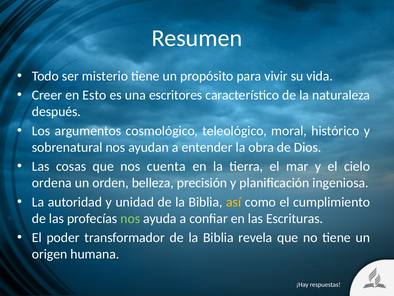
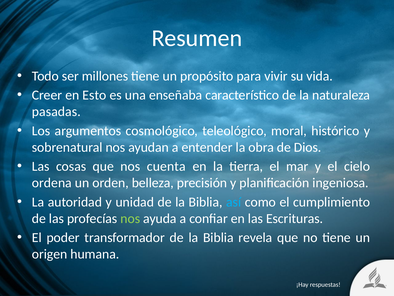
misterio: misterio -> millones (105, 76)
escritores: escritores -> enseñaba (176, 95)
después: después -> pasadas (56, 111)
así colour: yellow -> light blue (234, 202)
